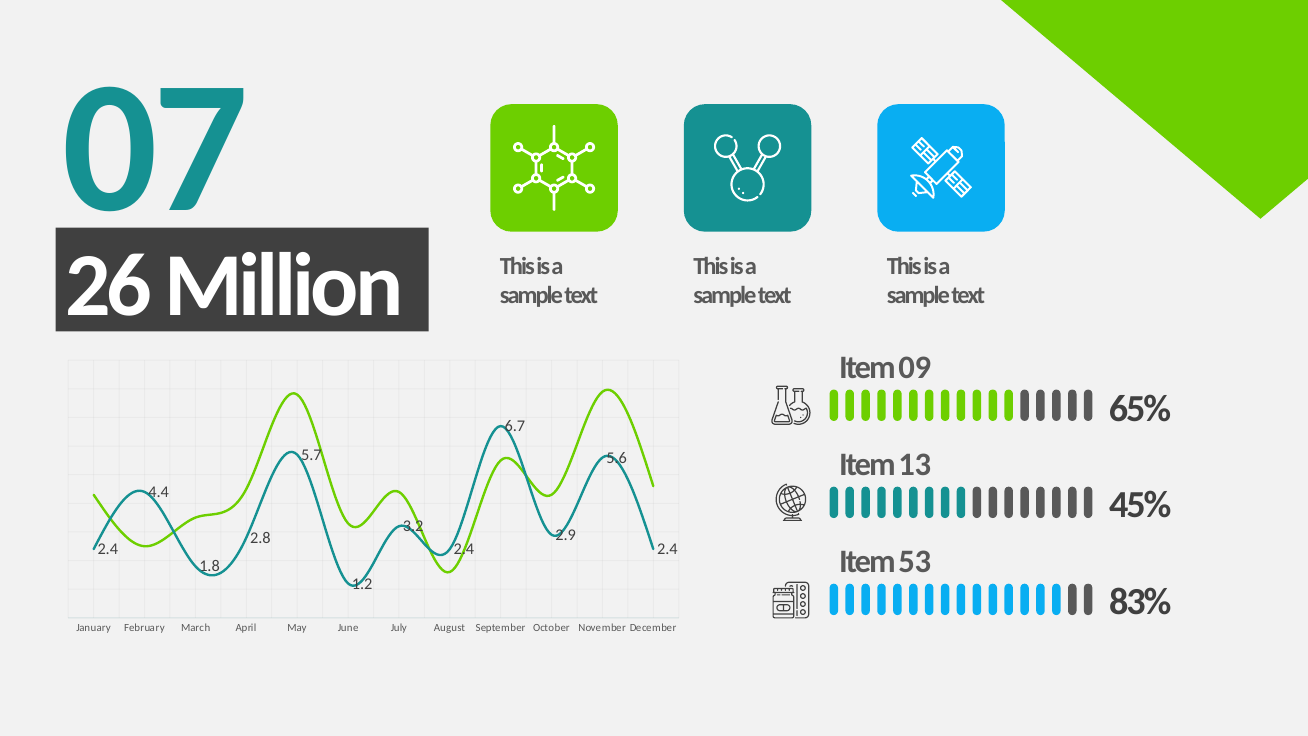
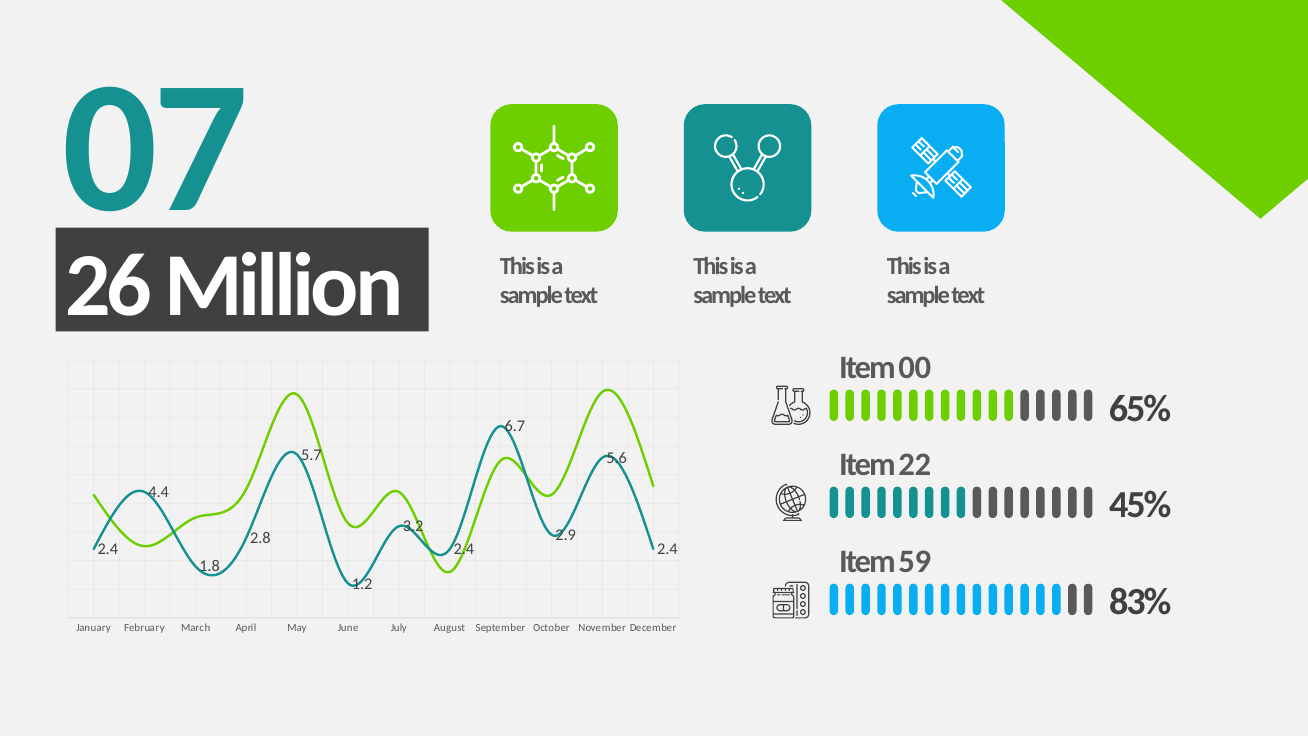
09: 09 -> 00 (915, 367)
13: 13 -> 22 (915, 464)
53: 53 -> 59 (915, 561)
